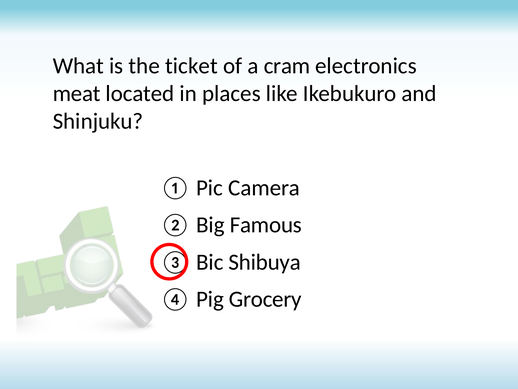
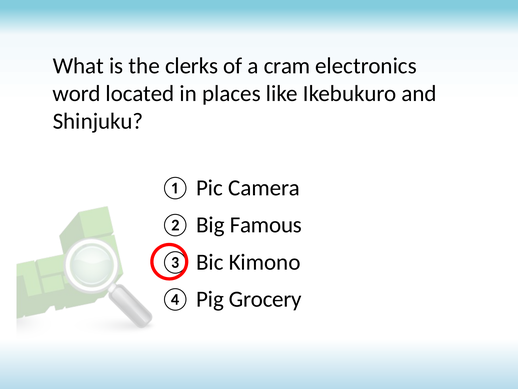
ticket: ticket -> clerks (192, 66)
meat: meat -> word (77, 94)
Shibuya: Shibuya -> Kimono (265, 262)
